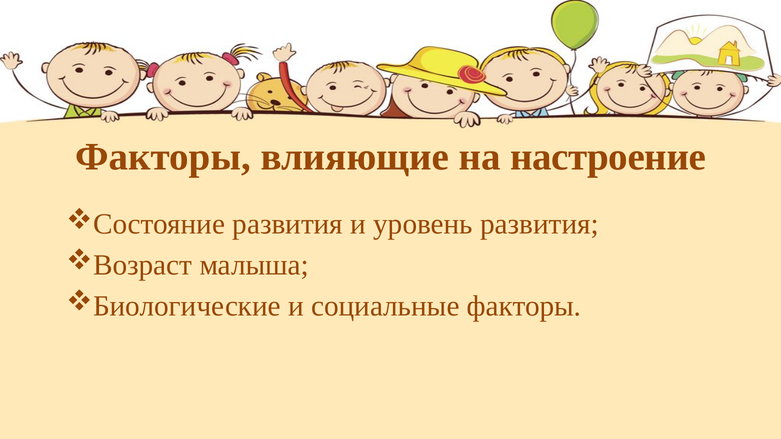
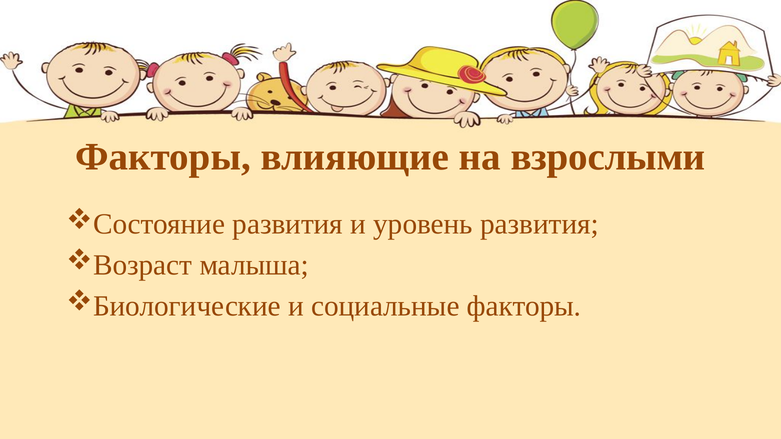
настроение: настроение -> взрослыми (608, 157)
